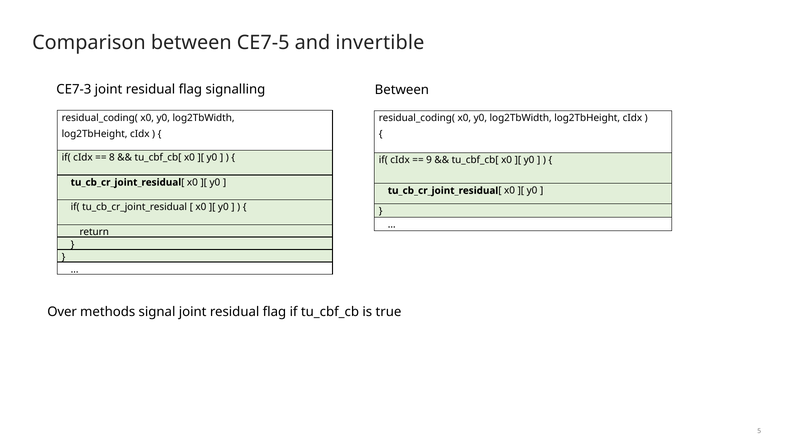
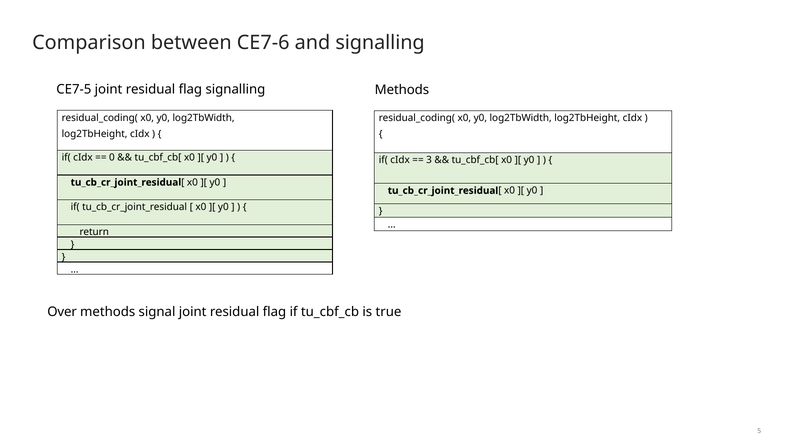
CE7-5: CE7-5 -> CE7-6 (263, 43)
and invertible: invertible -> signalling (380, 43)
CE7-3: CE7-3 -> CE7-5 (74, 89)
signalling Between: Between -> Methods (402, 90)
8: 8 -> 0 (112, 157)
9: 9 -> 3 (429, 160)
